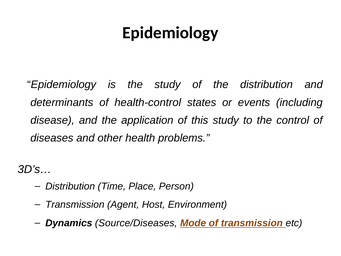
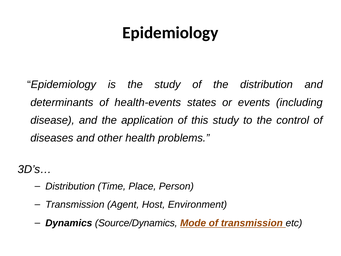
health-control: health-control -> health-events (148, 102)
Source/Diseases: Source/Diseases -> Source/Dynamics (136, 223)
